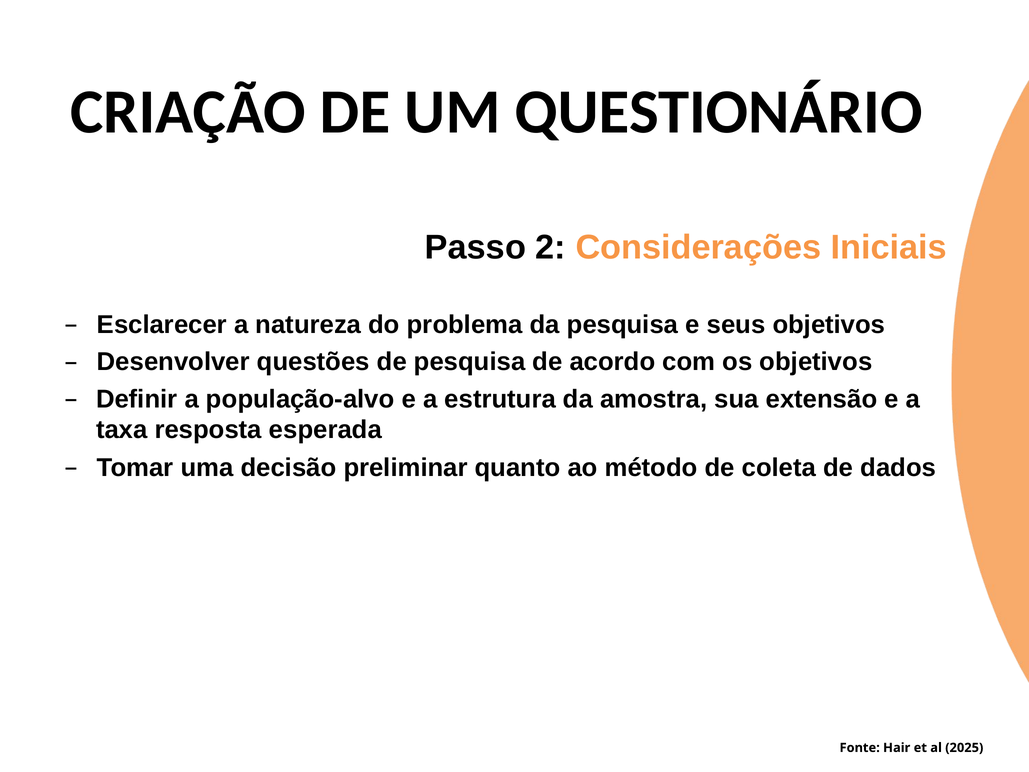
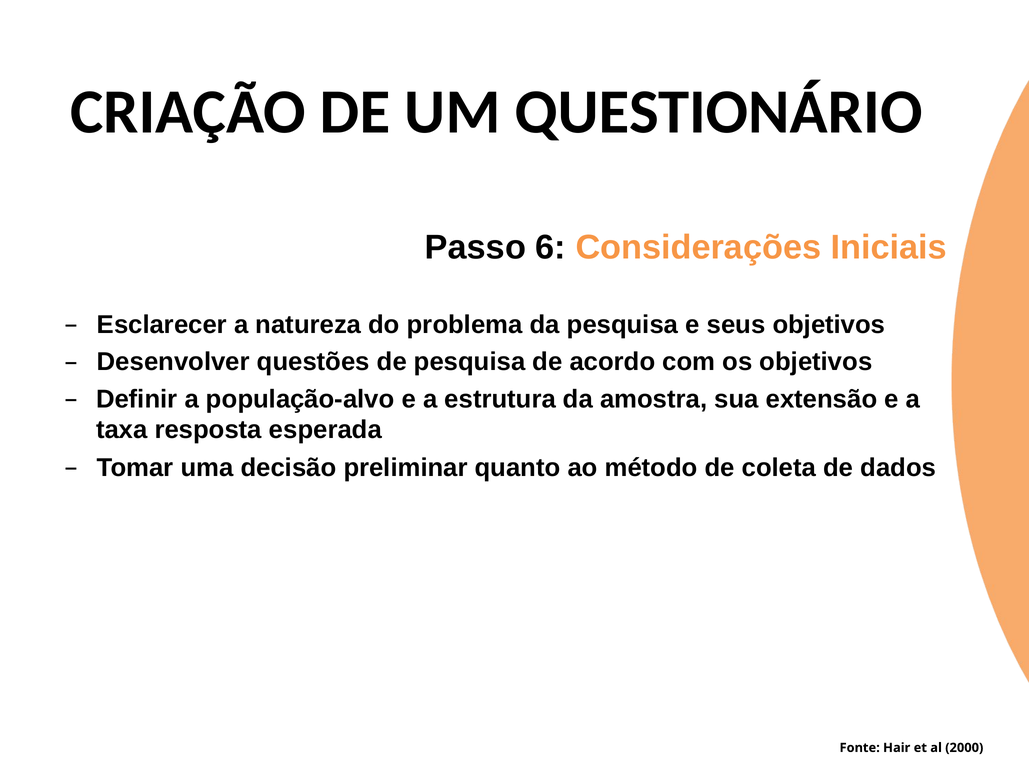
2: 2 -> 6 (551, 247)
2025: 2025 -> 2000 (964, 747)
